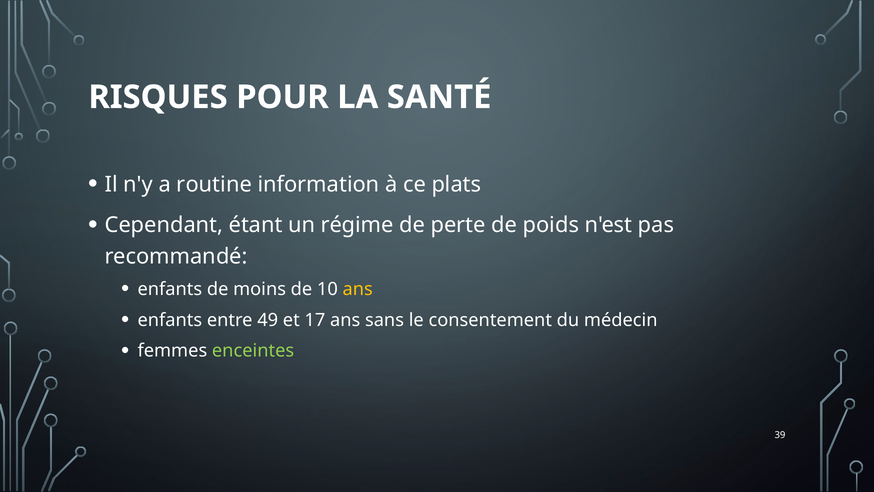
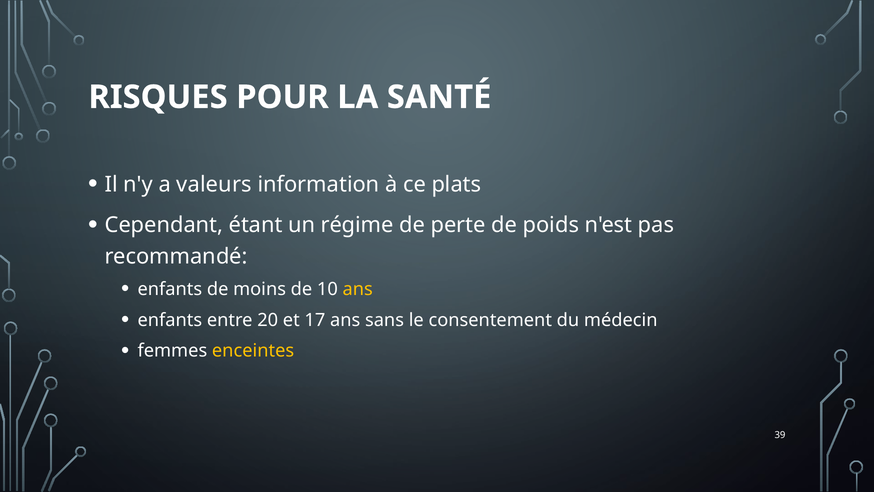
routine: routine -> valeurs (214, 184)
49: 49 -> 20 (268, 320)
enceintes colour: light green -> yellow (253, 351)
